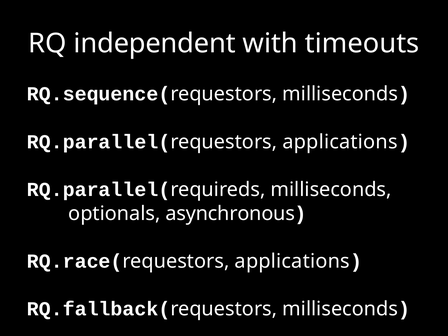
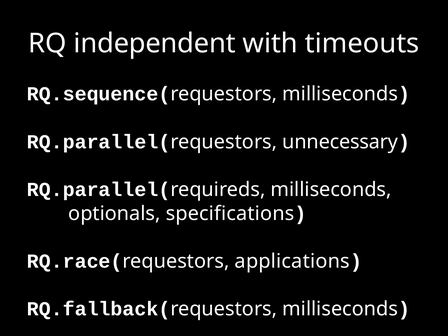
applications: applications -> unnecessary (340, 142)
asynchronous: asynchronous -> specifications (230, 213)
